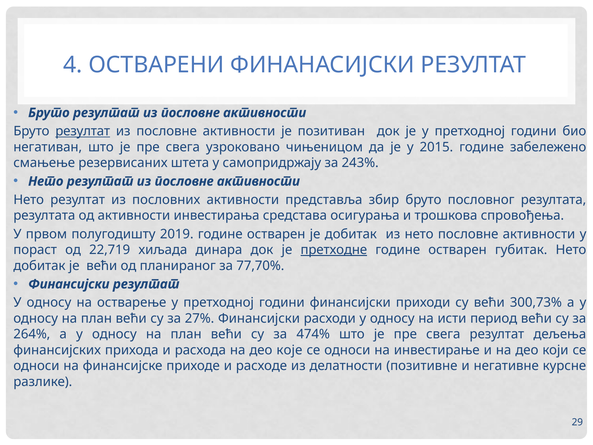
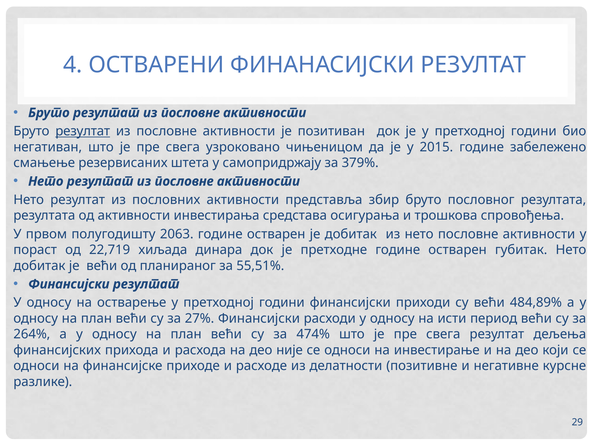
243%: 243% -> 379% (360, 163)
2019: 2019 -> 2063 (177, 234)
претходне underline: present -> none (334, 250)
77,70%: 77,70% -> 55,51% (260, 266)
300,73%: 300,73% -> 484,89% (536, 302)
које: које -> није (290, 350)
